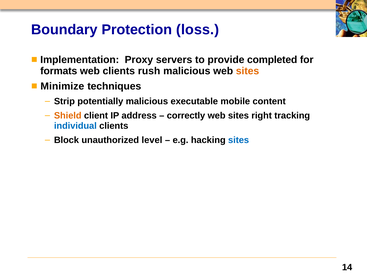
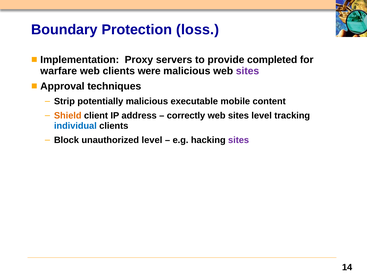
formats: formats -> warfare (59, 71)
rush: rush -> were (149, 71)
sites colour: orange -> purple (248, 71)
Minimize: Minimize -> Approval (62, 86)
sites right: right -> level (262, 115)
sites colour: blue -> purple (239, 140)
